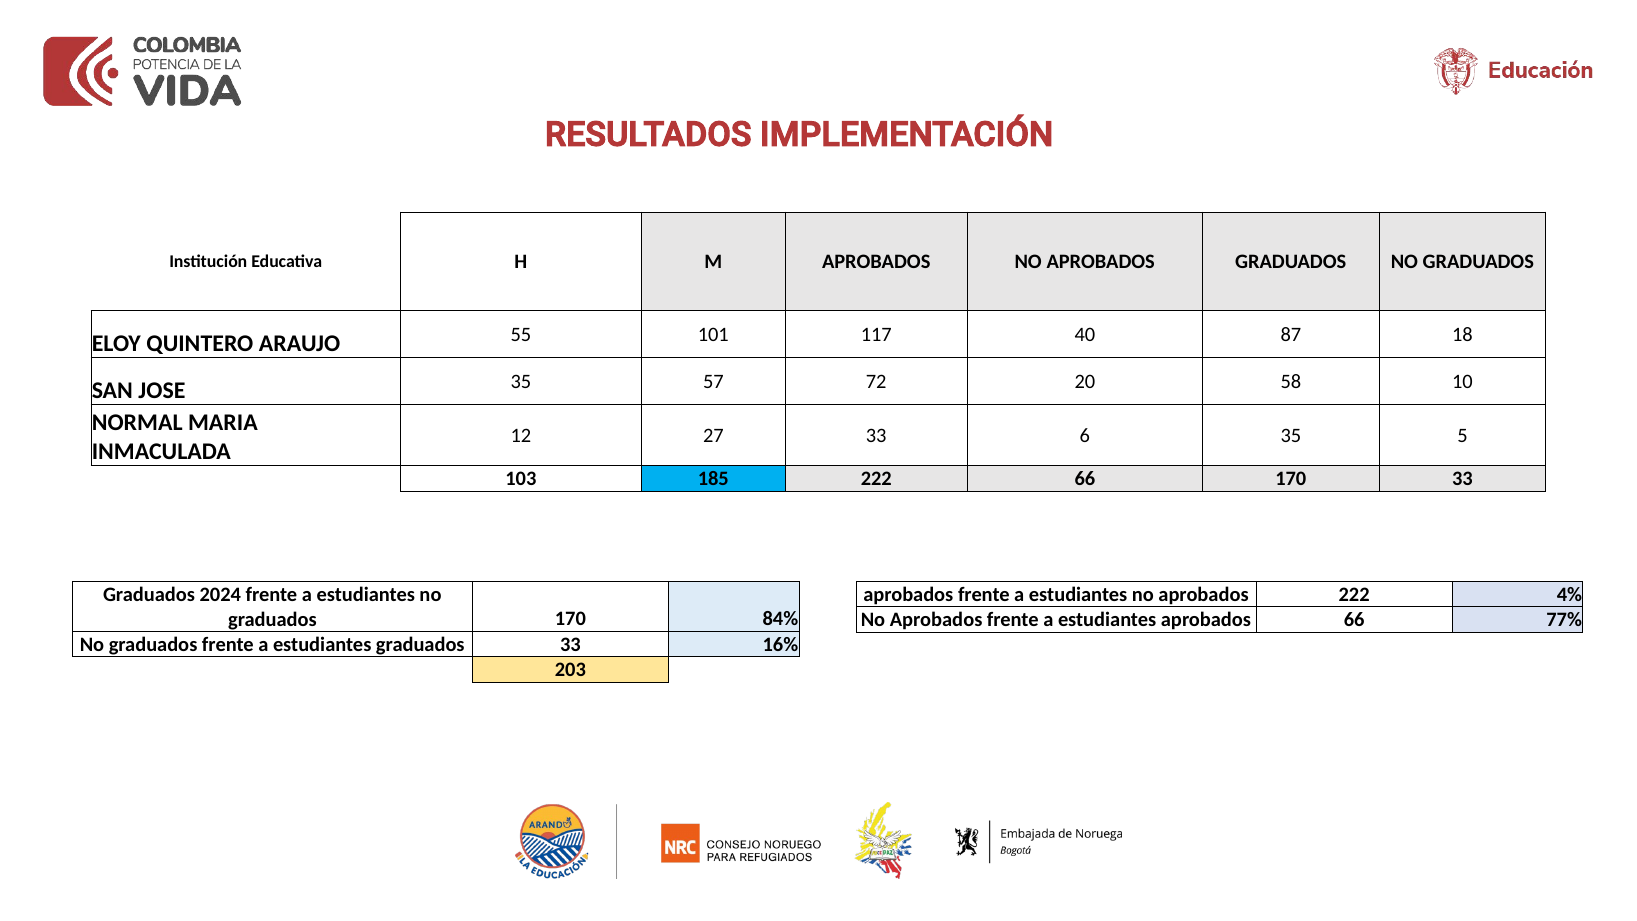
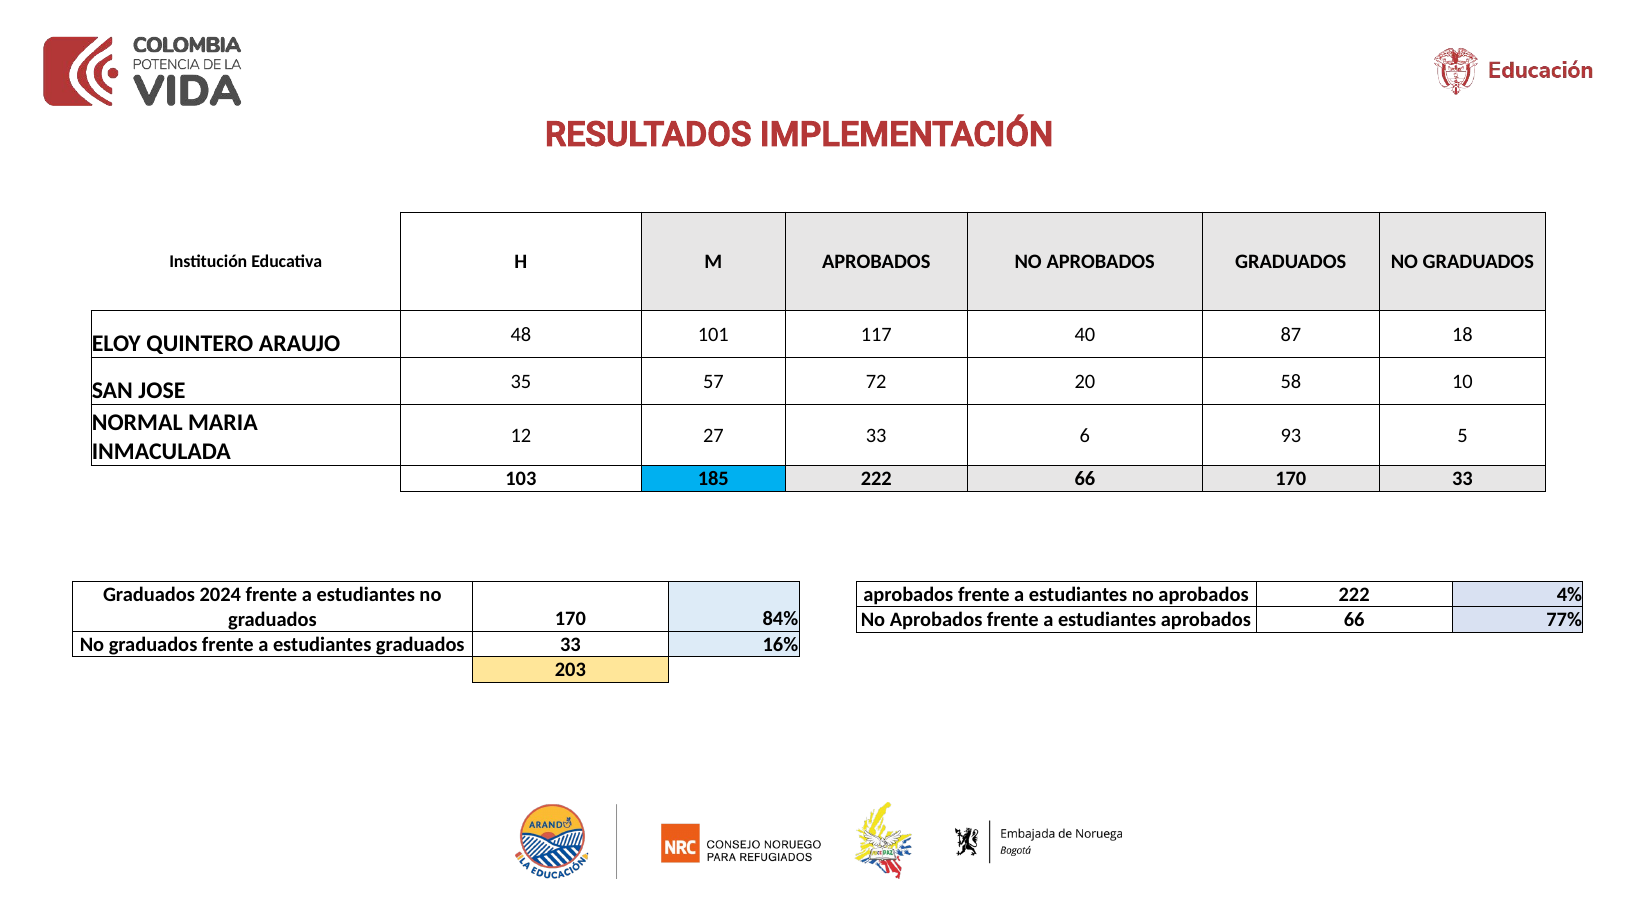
55: 55 -> 48 (521, 335)
6 35: 35 -> 93 (1291, 436)
